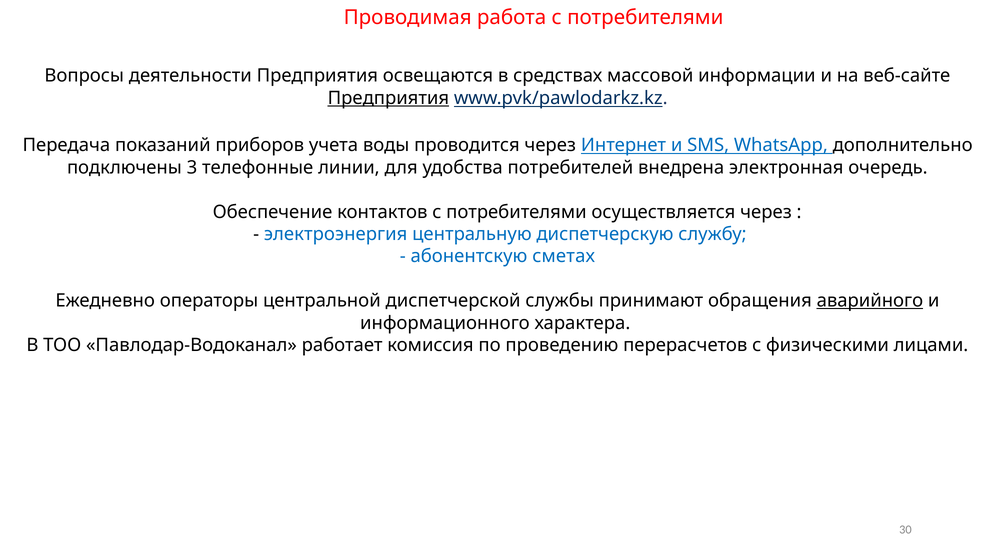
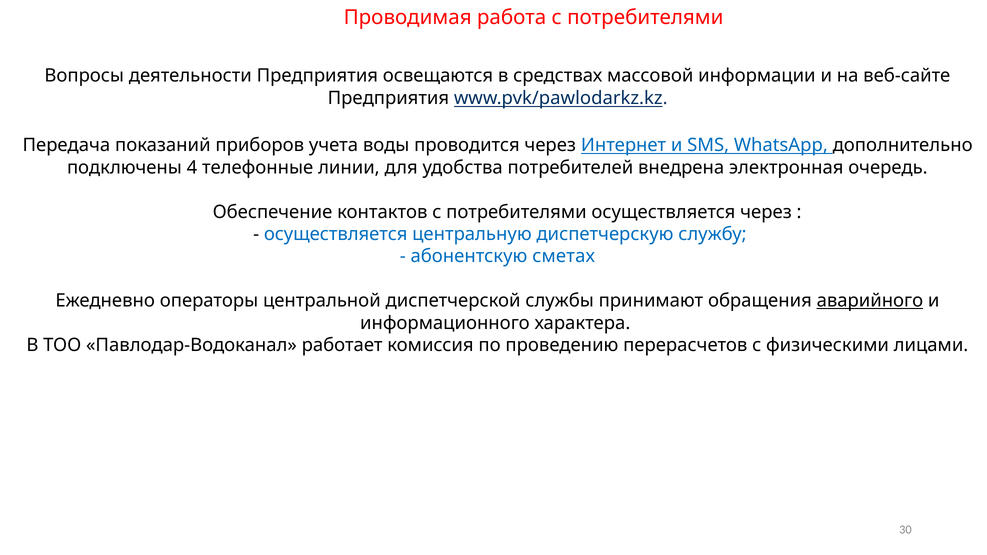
Предприятия underline: present -> none (388, 98)
3: 3 -> 4 (192, 168)
электроэнергия: электроэнергия -> осуществляется (336, 234)
